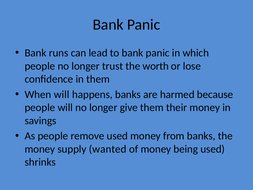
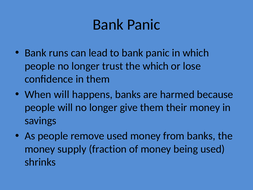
the worth: worth -> which (156, 66)
wanted: wanted -> fraction (108, 149)
